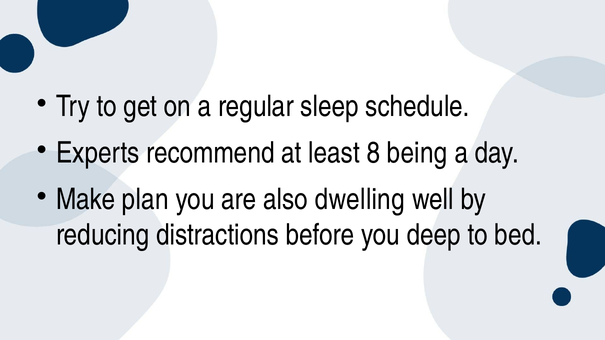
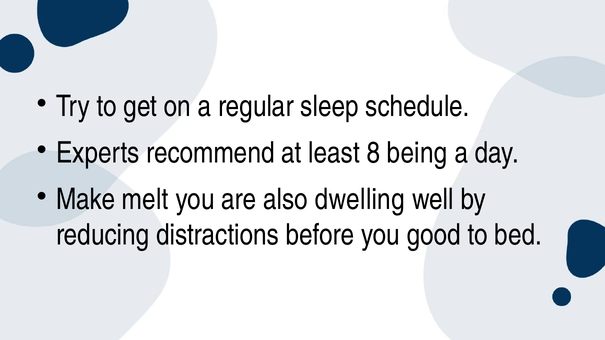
plan: plan -> melt (145, 200)
deep: deep -> good (434, 235)
